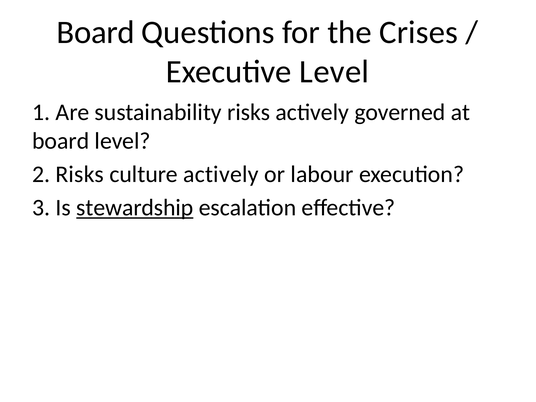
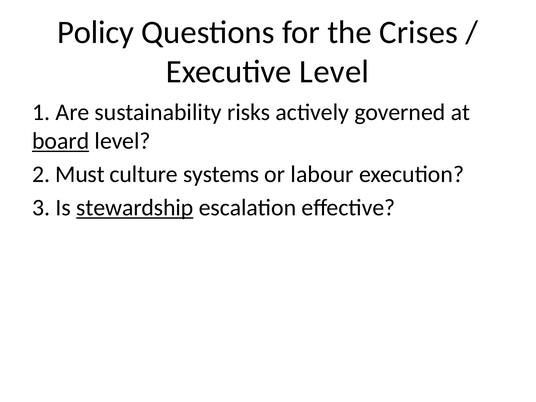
Board: Board -> Policy (96, 32)
board underline: none -> present (61, 141)
2 Risks: Risks -> Must (80, 174)
culture actively: actively -> systems (221, 174)
